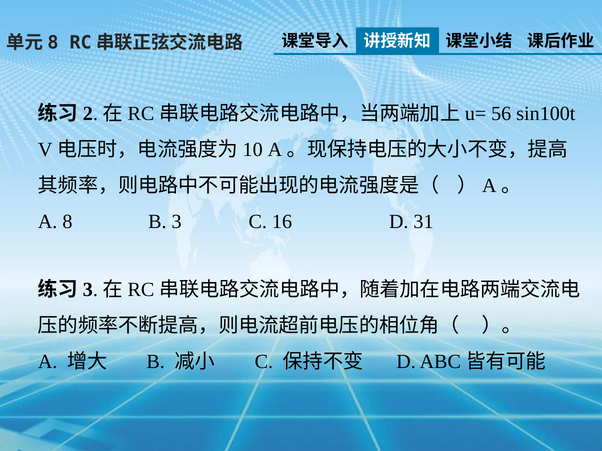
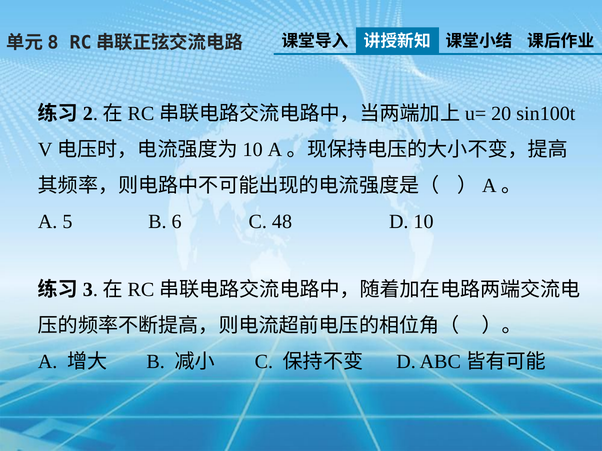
56: 56 -> 20 (501, 114)
8: 8 -> 5 (67, 222)
3: 3 -> 6 (177, 222)
16: 16 -> 48 (282, 222)
31: 31 -> 10 (424, 222)
